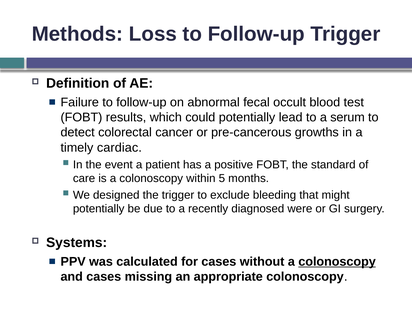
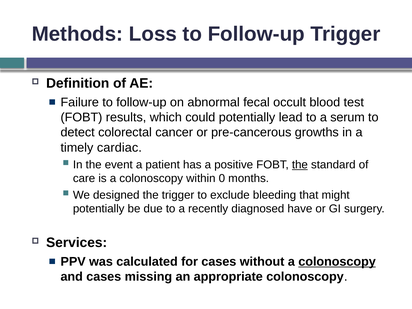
the underline: none -> present (300, 165)
5: 5 -> 0 (222, 178)
were: were -> have (300, 209)
Systems: Systems -> Services (77, 243)
